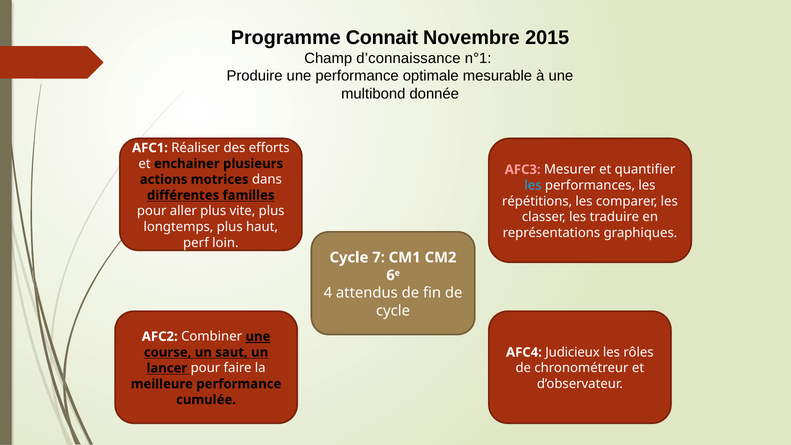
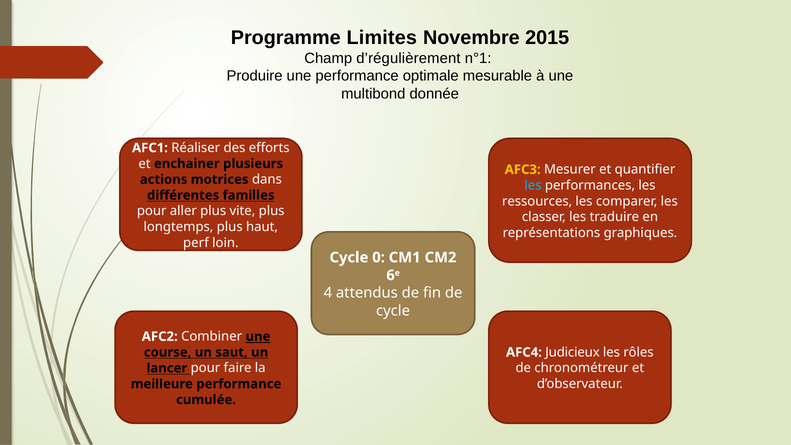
Connait: Connait -> Limites (382, 38)
d’connaissance: d’connaissance -> d’régulièrement (408, 58)
AFC3 colour: pink -> yellow (523, 170)
répétitions: répétitions -> ressources (537, 201)
7: 7 -> 0 (379, 257)
